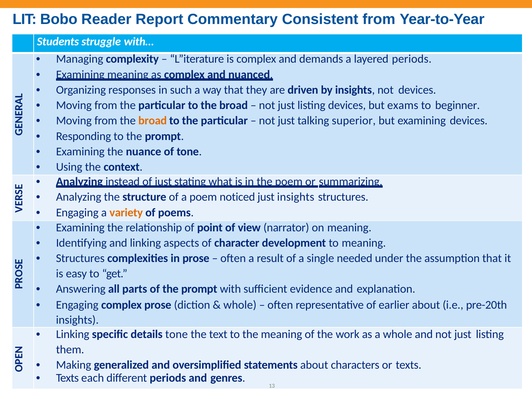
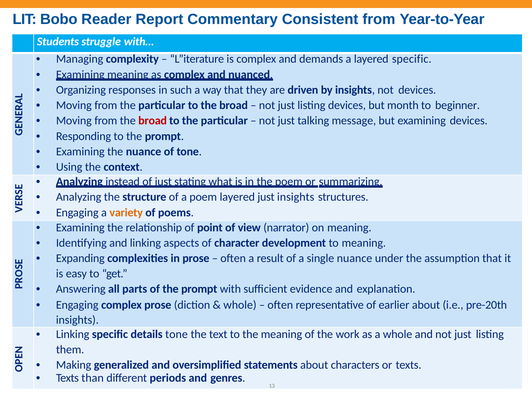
layered periods: periods -> specific (412, 59)
exams: exams -> month (403, 105)
broad colour: orange -> red (153, 121)
superior: superior -> message (354, 121)
poem noticed: noticed -> layered (237, 197)
Structures: Structures -> Expanding (80, 258)
single needed: needed -> nuance (355, 258)
each: each -> than (93, 378)
